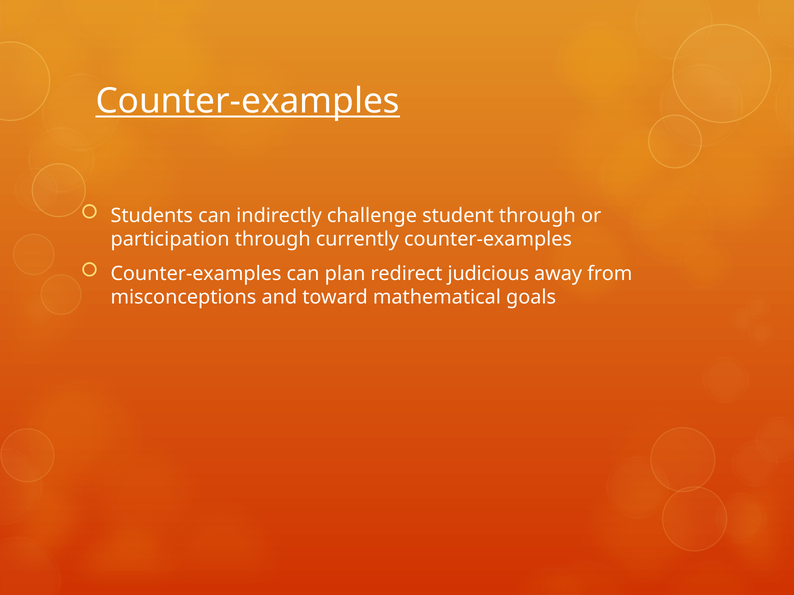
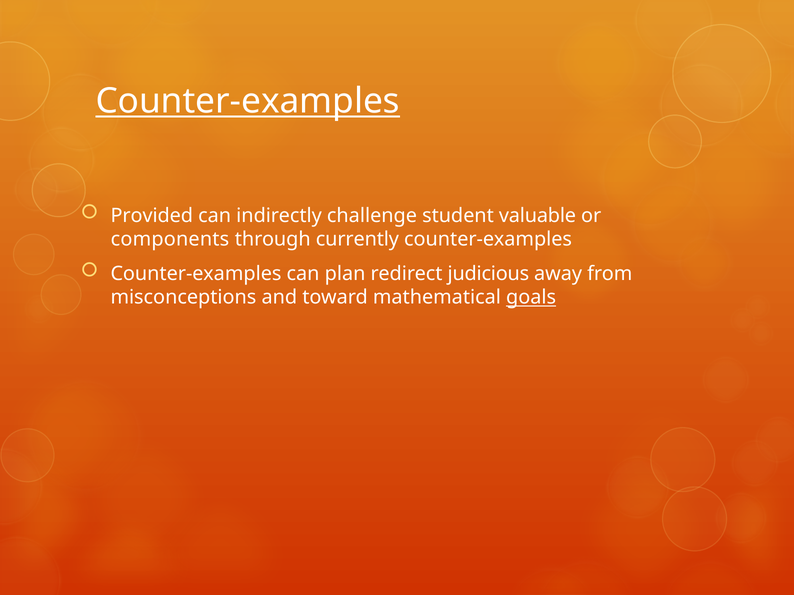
Students: Students -> Provided (152, 216)
student through: through -> valuable (537, 216)
participation: participation -> components (170, 239)
goals underline: none -> present (531, 298)
